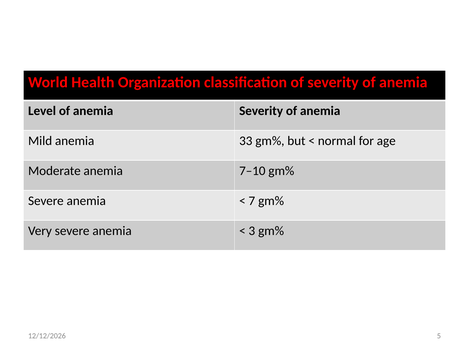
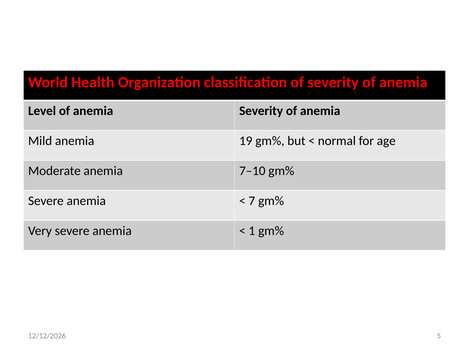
33: 33 -> 19 (246, 141)
3: 3 -> 1 (252, 231)
